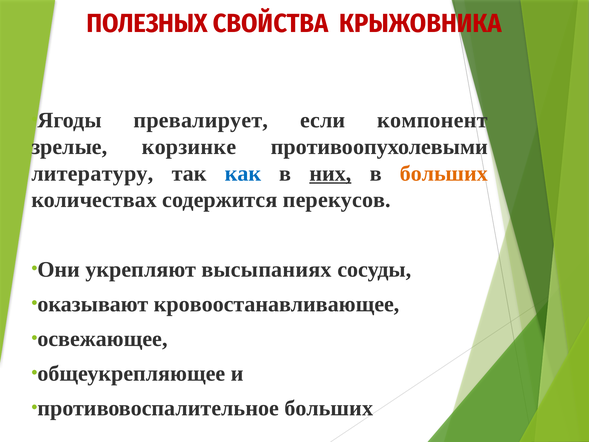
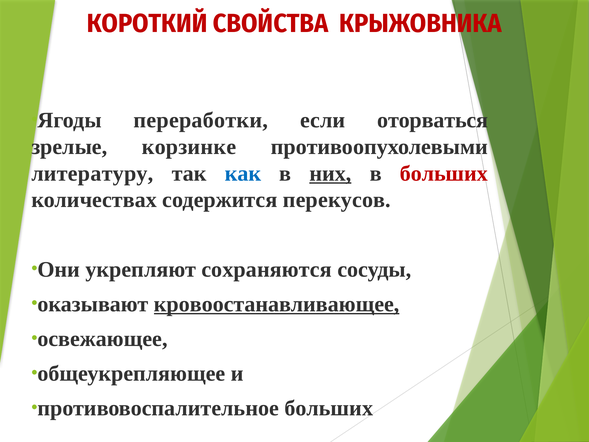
ПОЛЕЗНЫХ: ПОЛЕЗНЫХ -> КОРОТКИЙ (147, 23)
превалирует: превалирует -> переработки (201, 120)
компонент: компонент -> оторваться (433, 120)
больших colour: orange -> red (444, 173)
высыпаниях: высыпаниях -> сохраняются (267, 269)
кровоостанавливающее underline: none -> present (277, 304)
